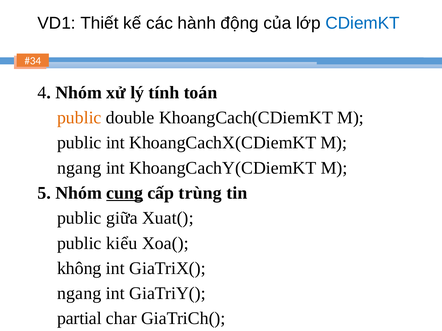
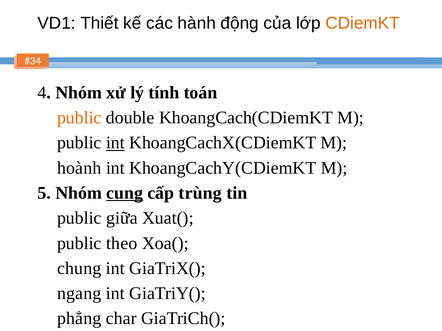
CDiemKT colour: blue -> orange (363, 23)
int underline: none -> present (115, 143)
ngang: ngang -> hoành (79, 168)
kiểu: kiểu -> theo (122, 244)
không: không -> chung (79, 269)
partial: partial -> phẳng (79, 319)
